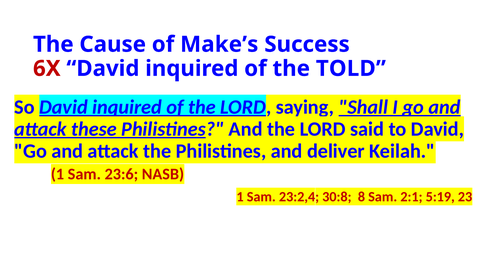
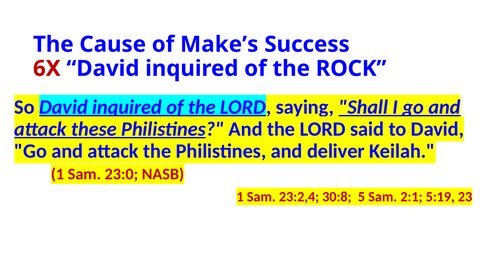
TOLD: TOLD -> ROCK (351, 68)
23:6: 23:6 -> 23:0 (121, 174)
8: 8 -> 5 (361, 196)
